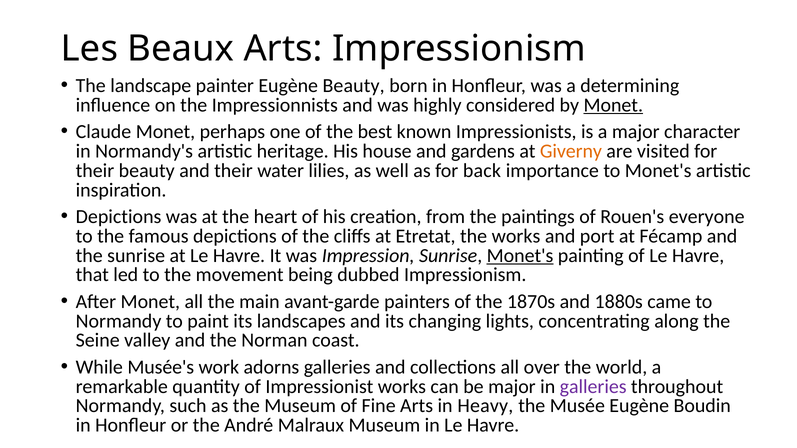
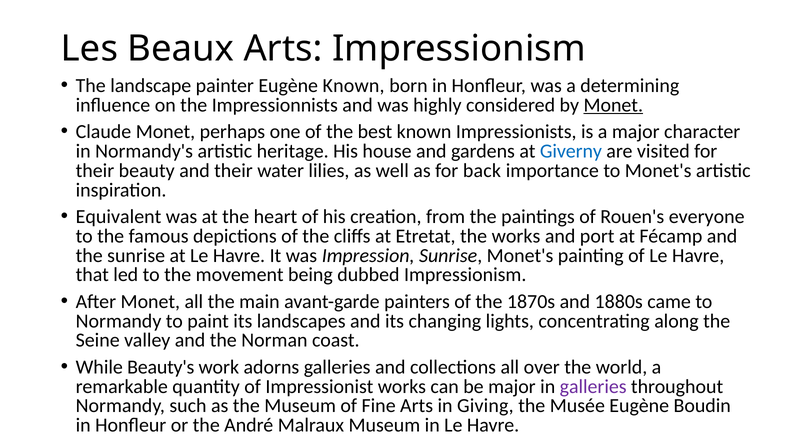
Eugène Beauty: Beauty -> Known (354, 86)
Giverny colour: orange -> blue (571, 151)
Depictions: Depictions -> Equivalent (119, 217)
Monet's underline: present -> none (520, 256)
Musée's: Musée's -> Beauty's (161, 367)
Heavy: Heavy -> Giving (485, 406)
